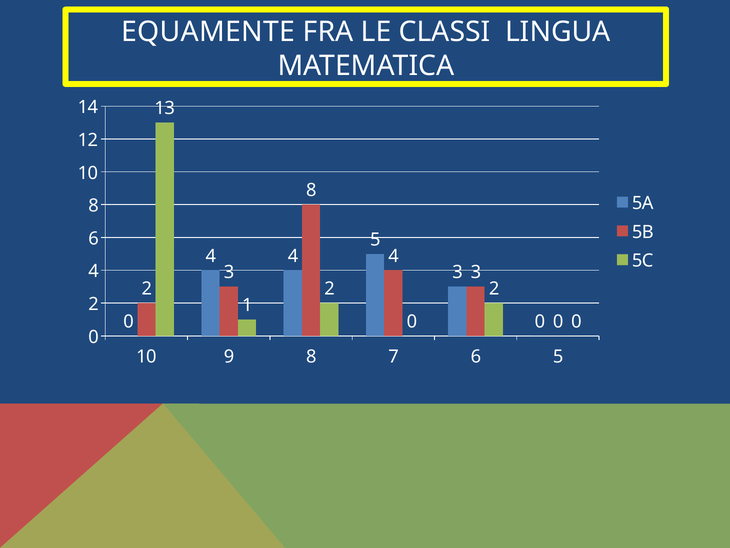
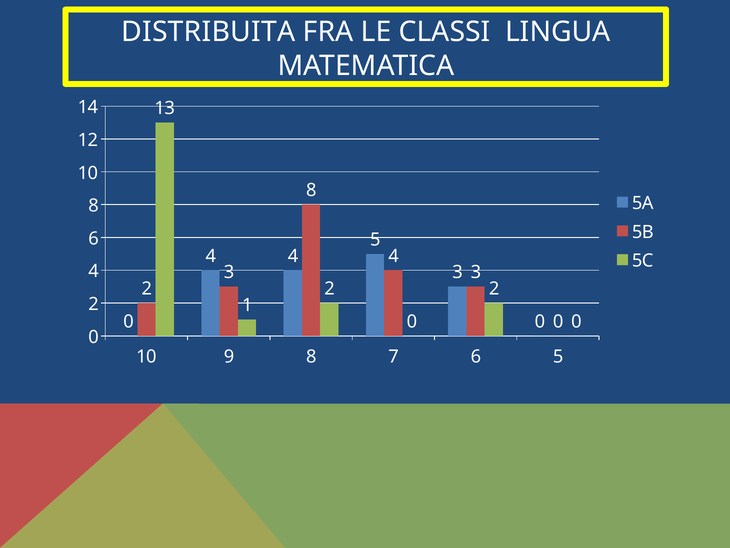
EQUAMENTE: EQUAMENTE -> DISTRIBUITA (208, 32)
